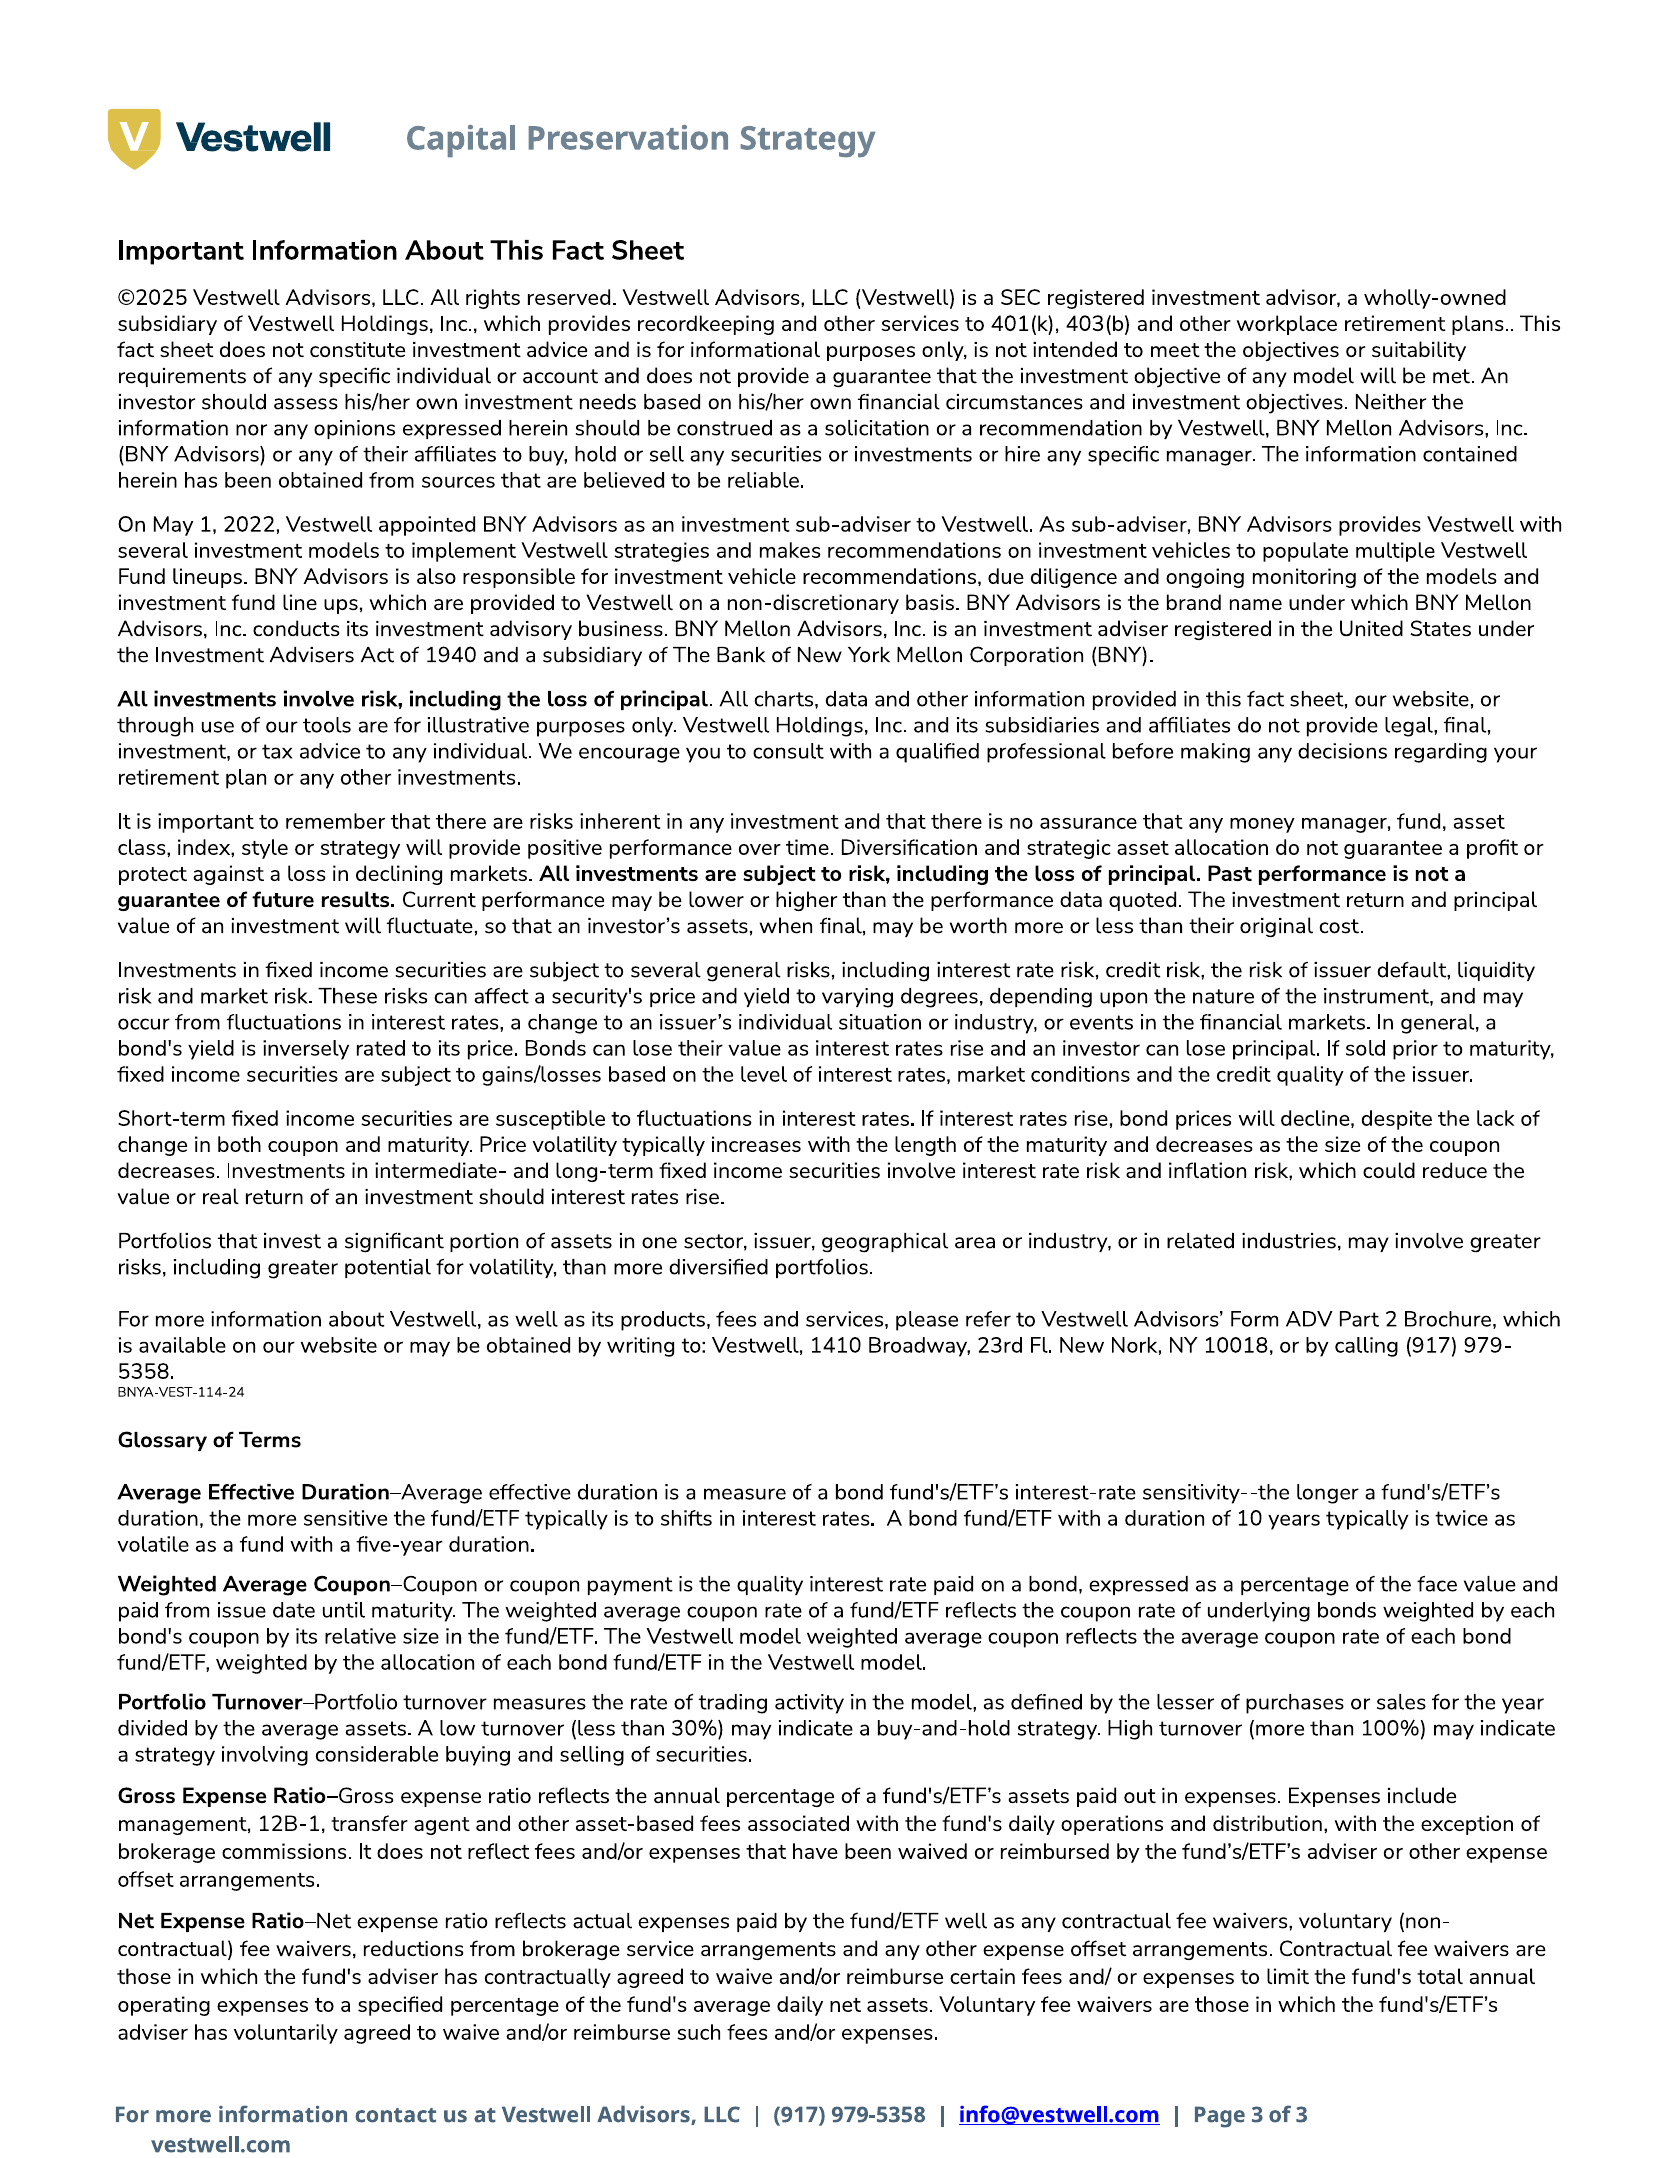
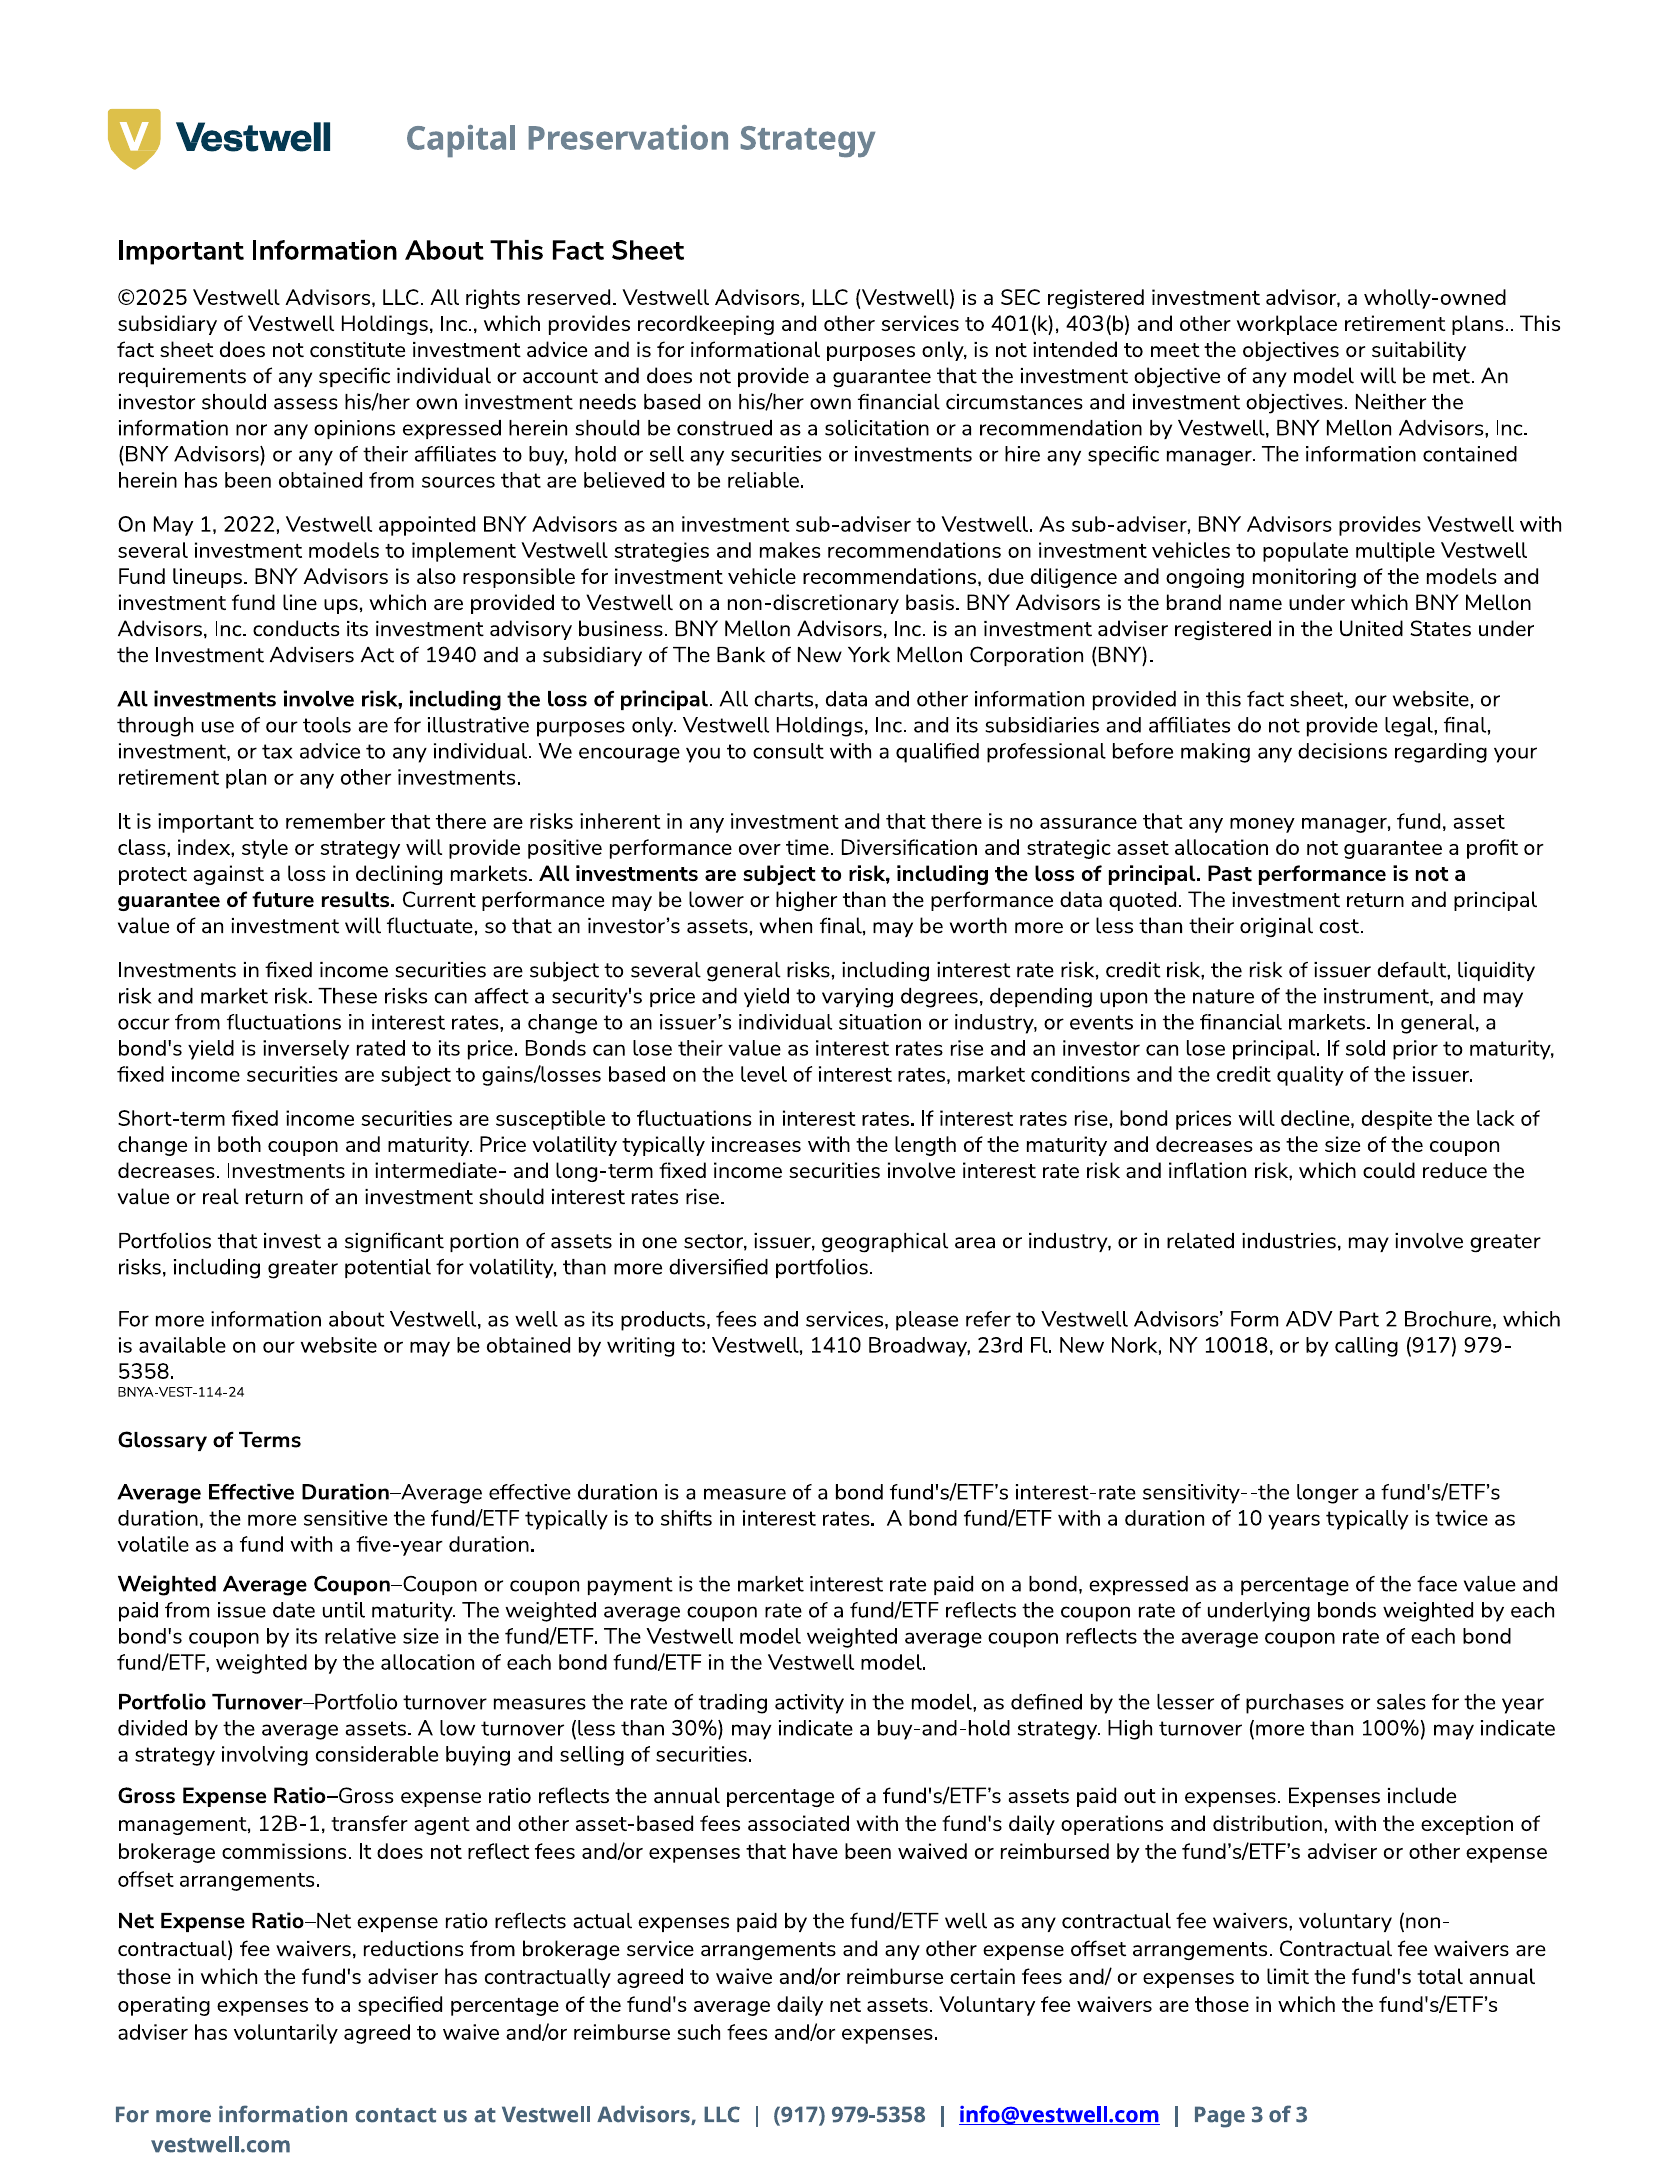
the quality: quality -> market (770, 1585)
